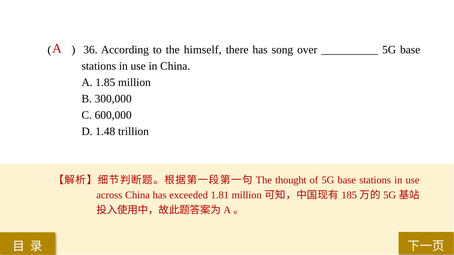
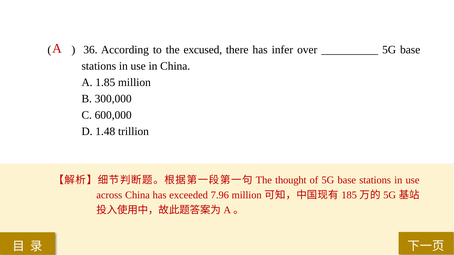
himself: himself -> excused (203, 50)
song: song -> infer (282, 50)
1.81: 1.81 -> 7.96 (220, 195)
